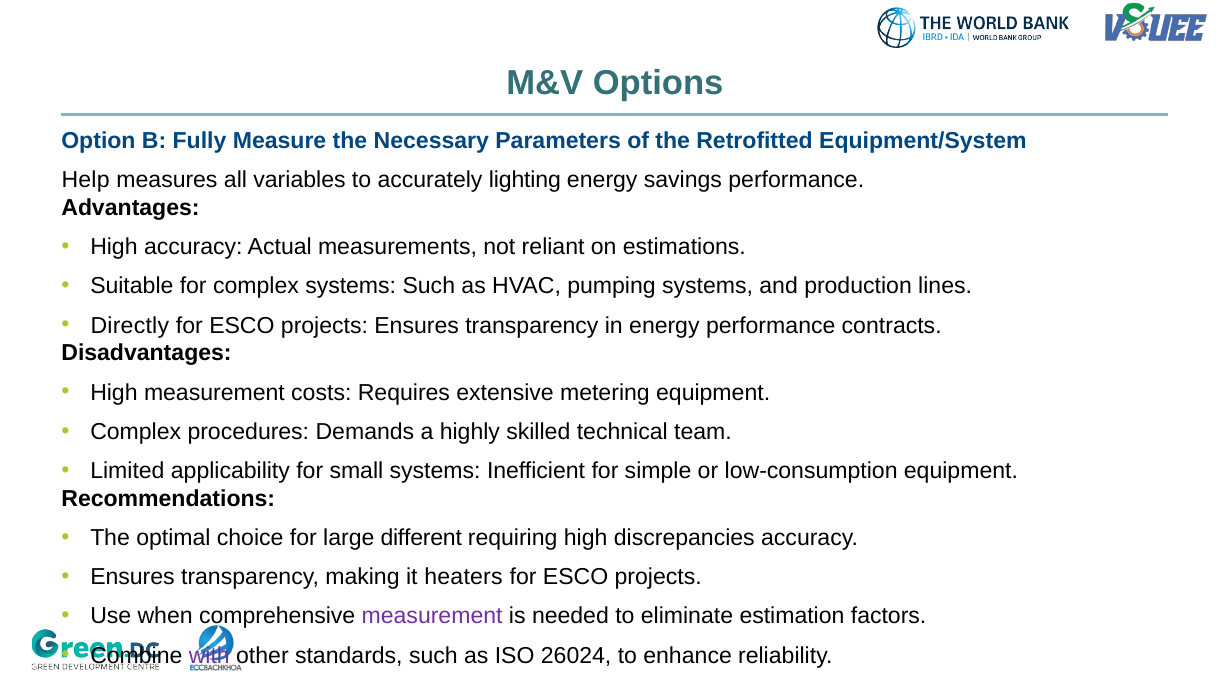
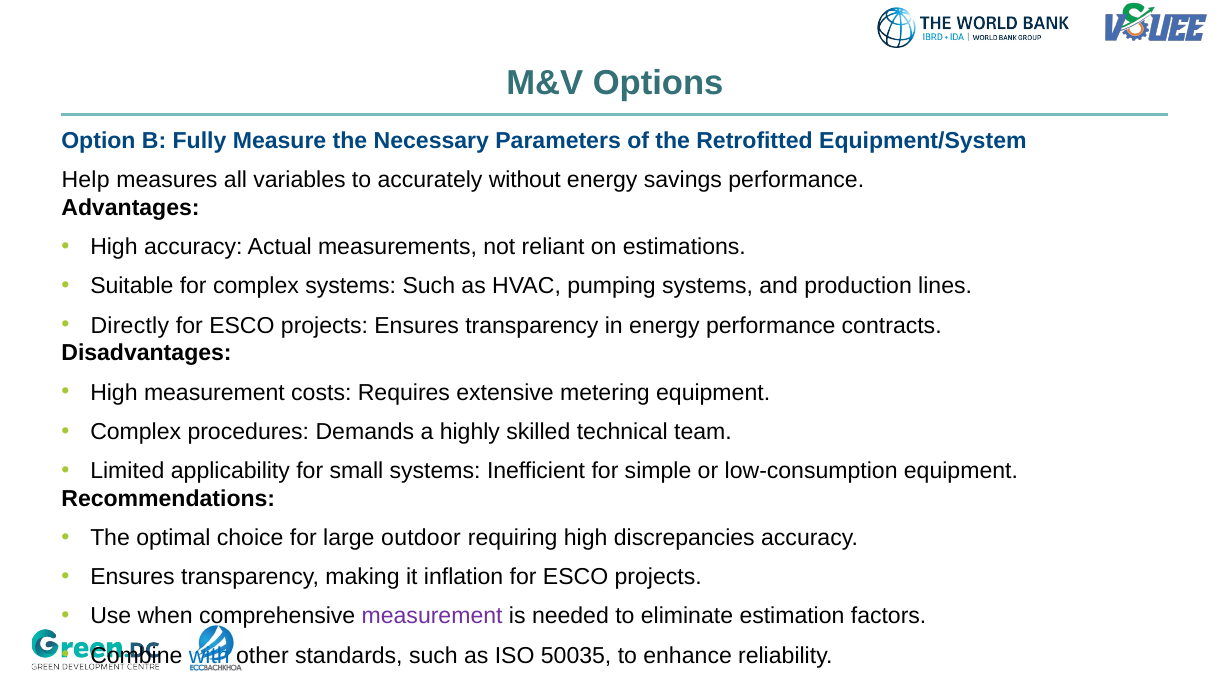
lighting: lighting -> without (525, 180)
different: different -> outdoor (421, 538)
heaters: heaters -> inflation (464, 577)
with colour: purple -> blue (209, 655)
26024: 26024 -> 50035 (576, 655)
